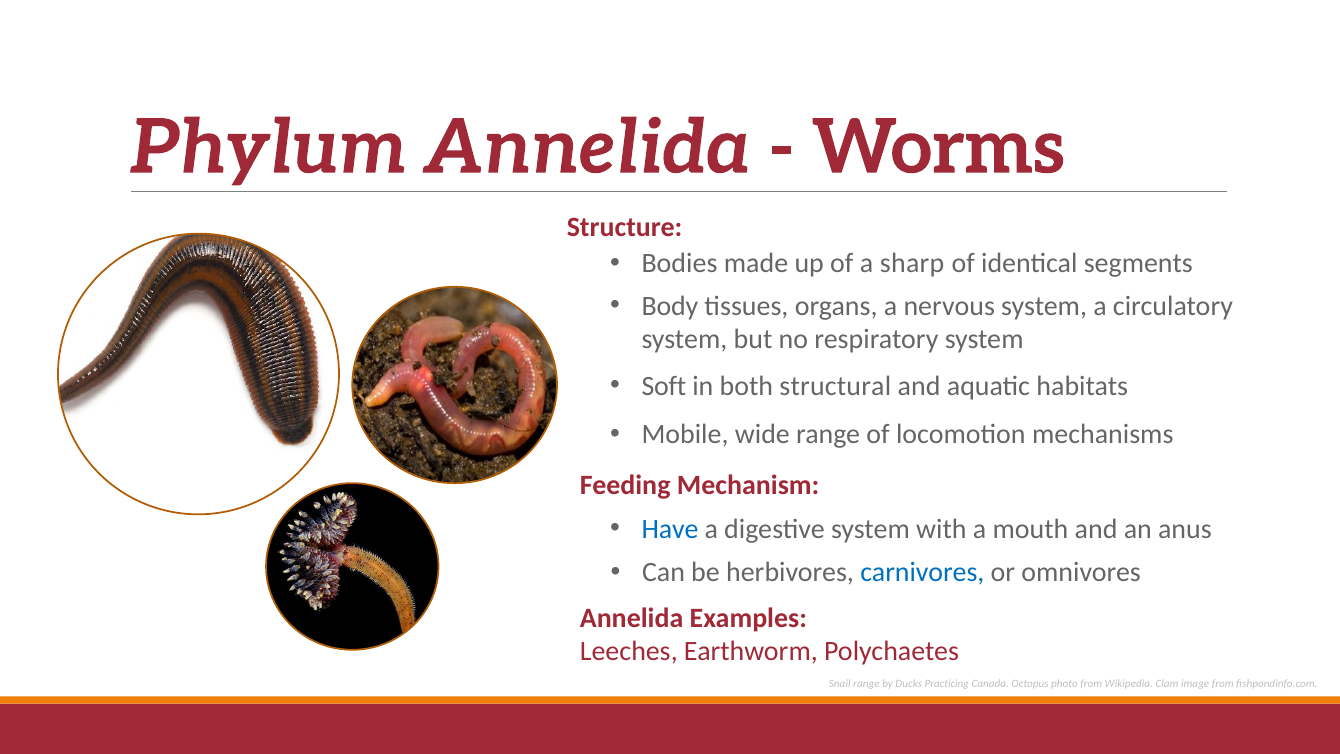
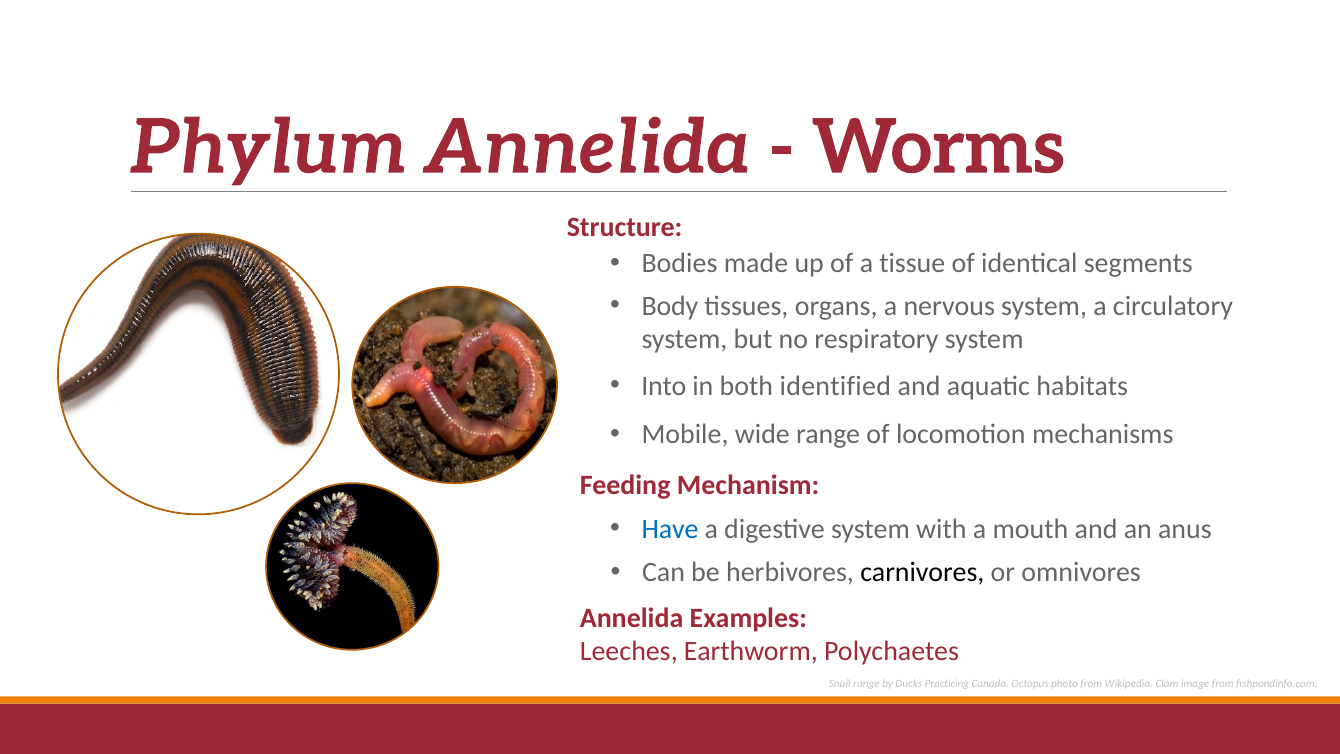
sharp: sharp -> tissue (912, 263)
Soft: Soft -> Into (664, 386)
structural: structural -> identified (835, 386)
carnivores colour: blue -> black (922, 572)
